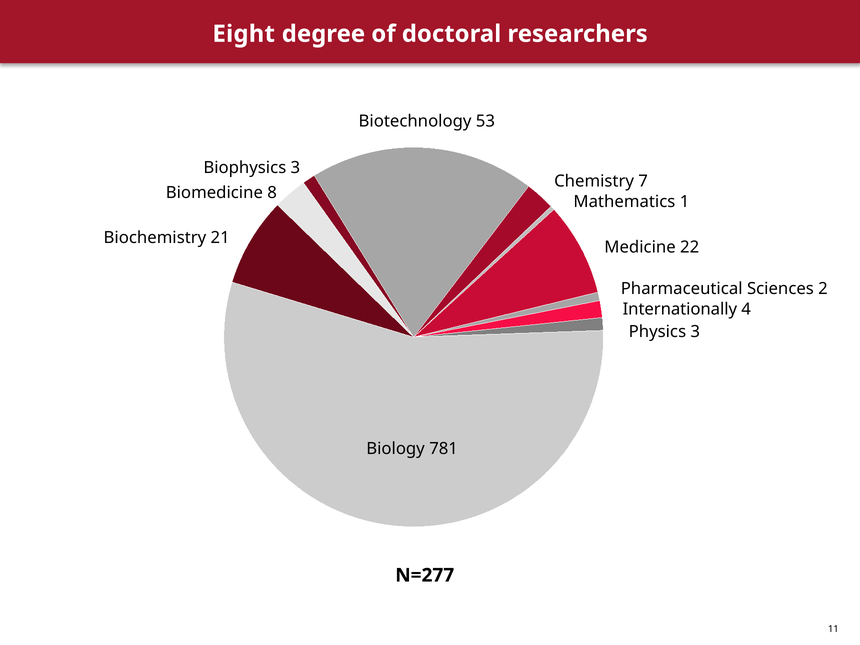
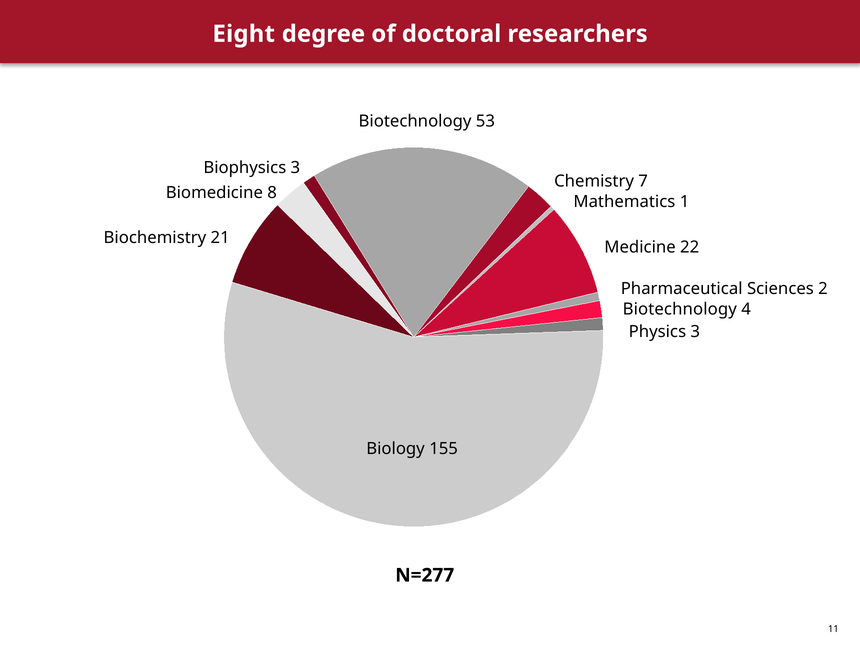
Internationally: Internationally -> Biotechnology (680, 309)
781: 781 -> 155 (444, 449)
